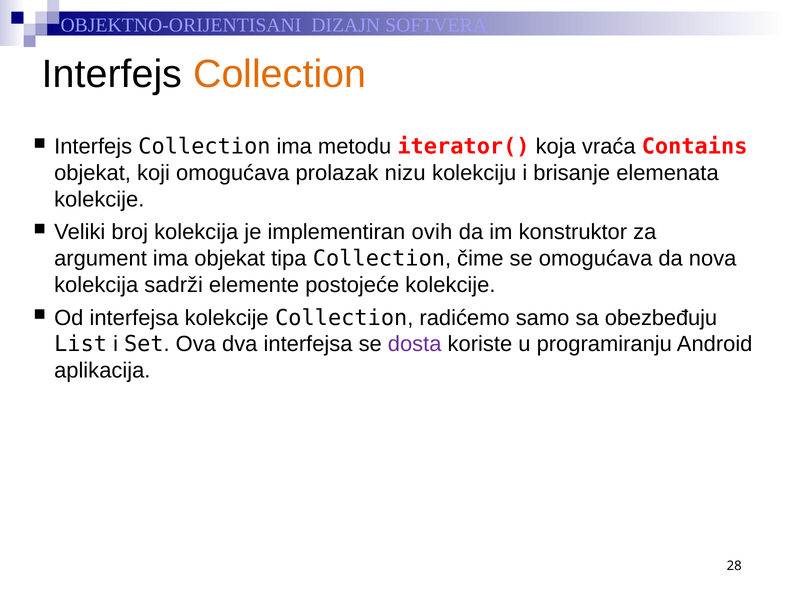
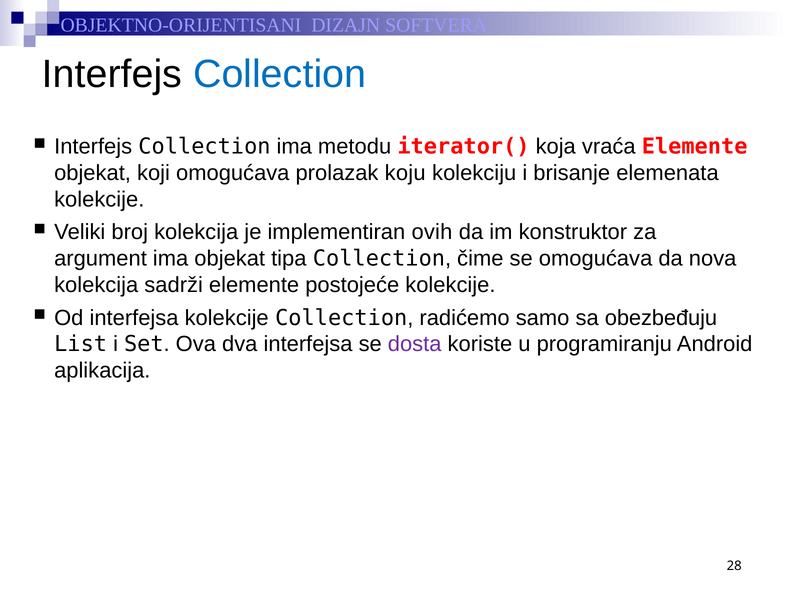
Collection colour: orange -> blue (280, 74)
vraća Contains: Contains -> Elemente (695, 147)
nizu: nizu -> koju (405, 173)
